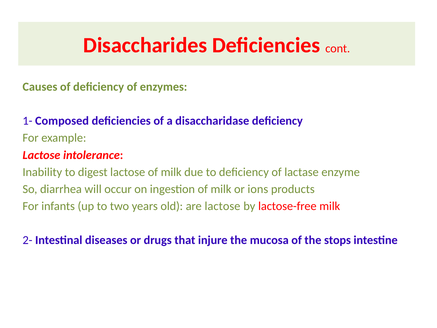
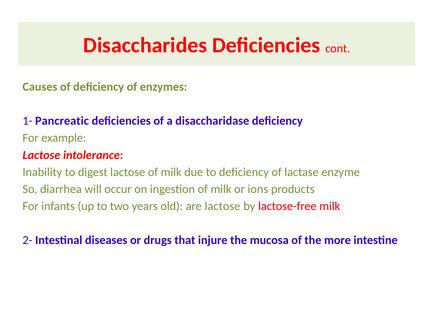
Composed: Composed -> Pancreatic (62, 121)
stops: stops -> more (338, 240)
